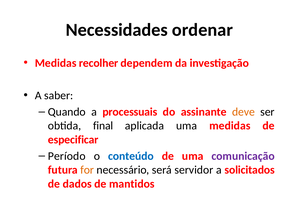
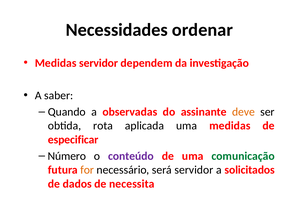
Medidas recolher: recolher -> servidor (99, 63)
processuais: processuais -> observadas (130, 112)
final: final -> rota (103, 126)
Período: Período -> Número (67, 156)
conteúdo colour: blue -> purple (131, 156)
comunicação colour: purple -> green (243, 156)
mantidos: mantidos -> necessita (132, 184)
